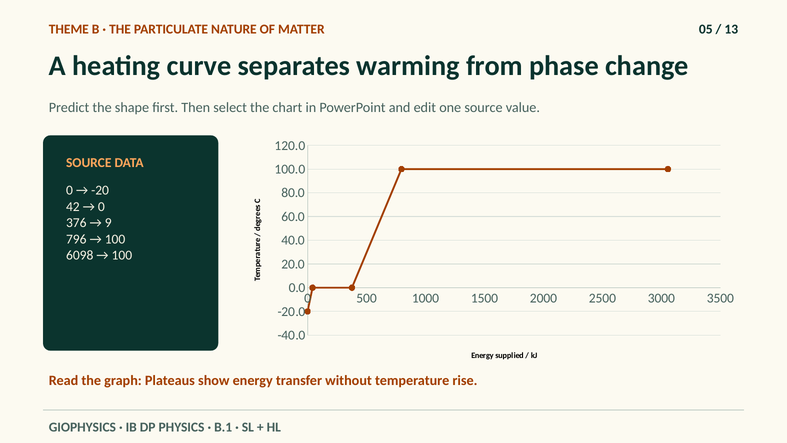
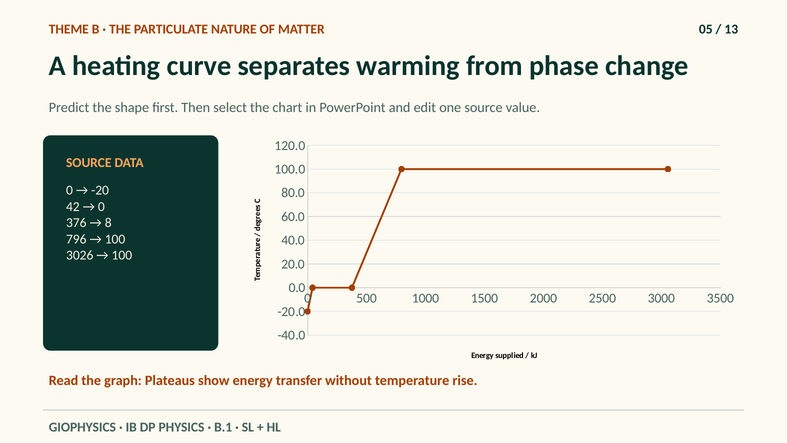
9: 9 -> 8 (108, 223)
6098: 6098 -> 3026 (80, 255)
